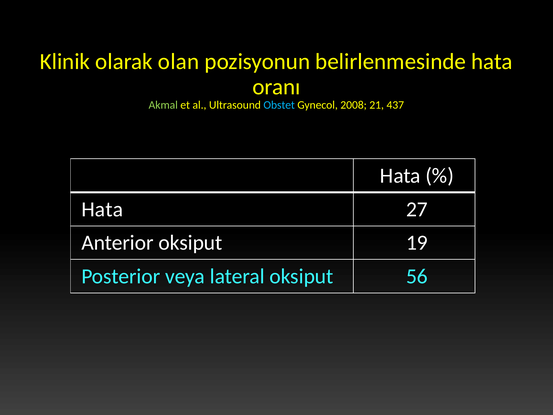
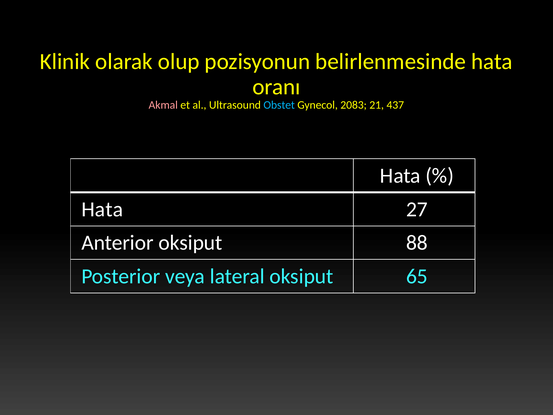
olan: olan -> olup (179, 61)
Akmal colour: light green -> pink (163, 105)
2008: 2008 -> 2083 (354, 105)
19: 19 -> 88 (417, 243)
56: 56 -> 65 (417, 276)
